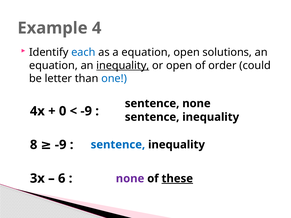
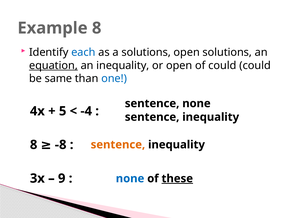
Example 4: 4 -> 8 (97, 28)
a equation: equation -> solutions (146, 52)
equation underline: none -> present (53, 66)
inequality underline: present -> none (123, 66)
of order: order -> could (222, 66)
letter: letter -> same (58, 79)
0: 0 -> 5 (63, 111)
-9: -9 -> -4 (86, 111)
8 -9: -9 -> -8 (61, 145)
sentence colour: blue -> orange (118, 145)
6: 6 -> 9 (62, 179)
none colour: purple -> blue (130, 179)
